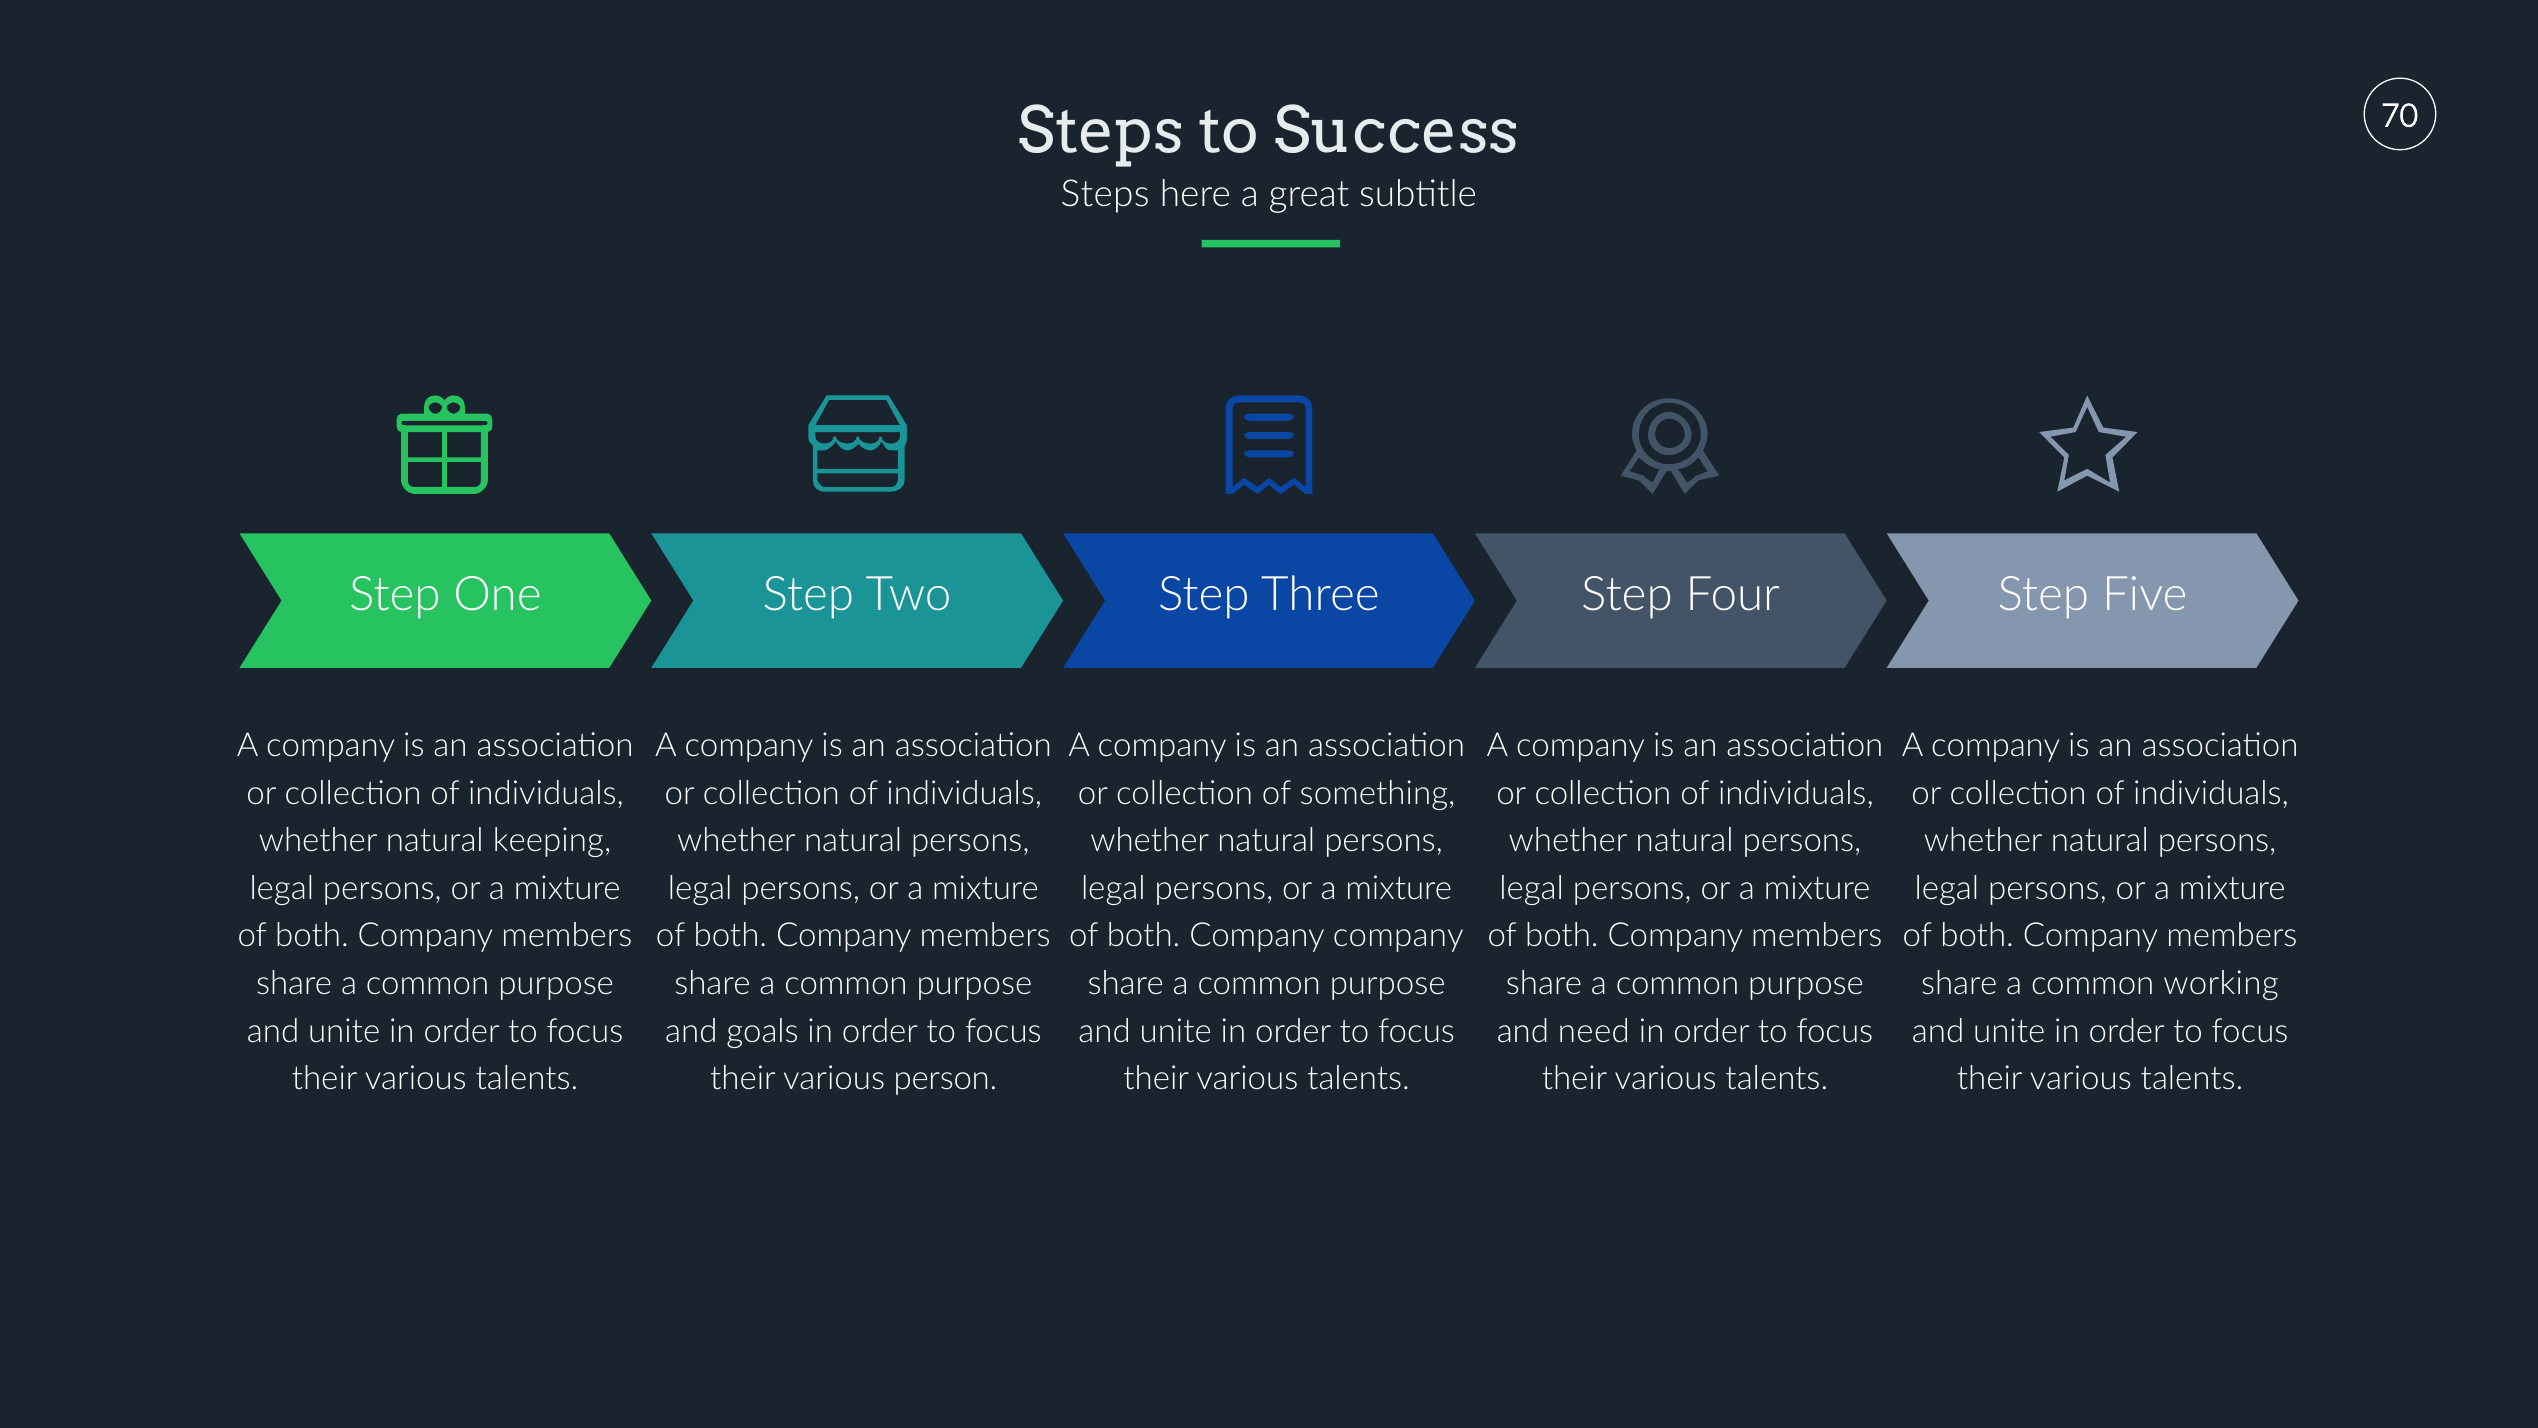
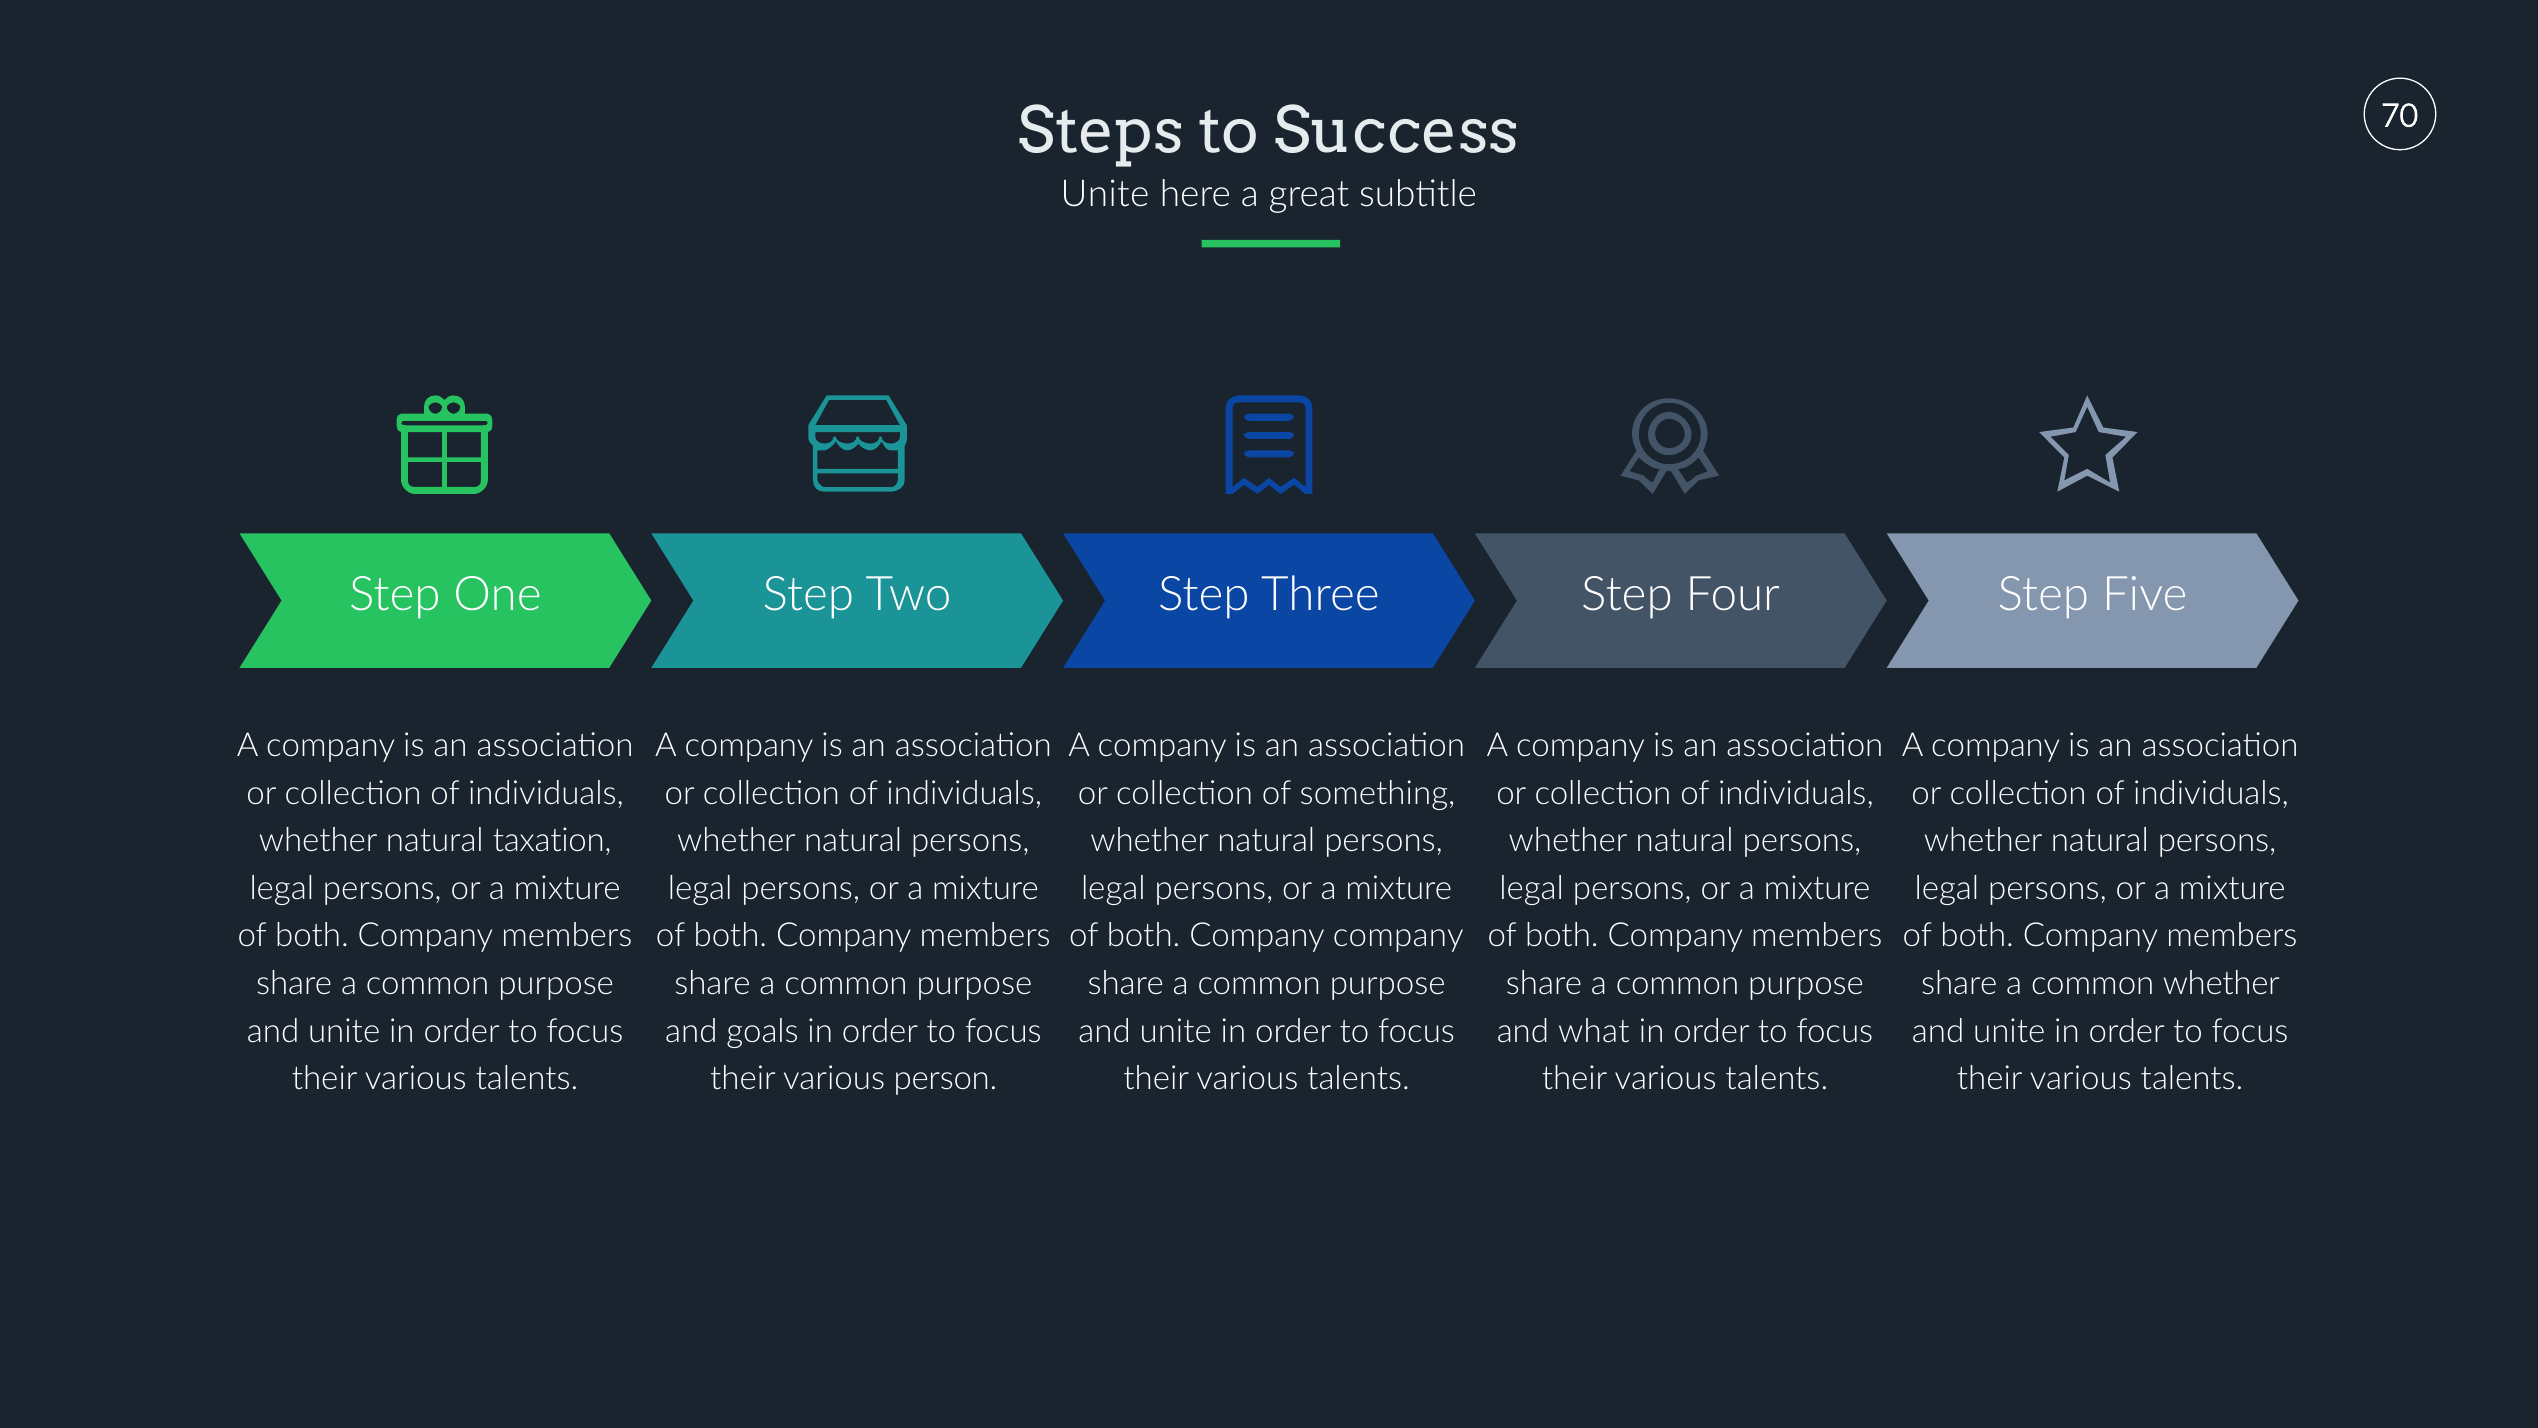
Steps: Steps -> Unite (1105, 194)
keeping: keeping -> taxation (552, 841)
common working: working -> whether (2221, 984)
need: need -> what (1594, 1031)
